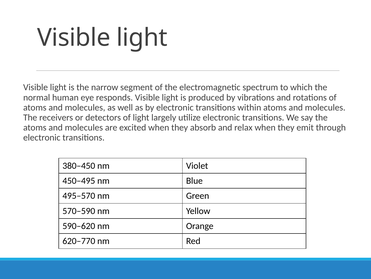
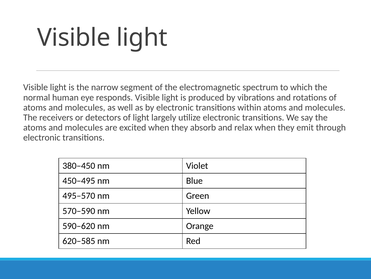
620–770: 620–770 -> 620–585 (79, 241)
